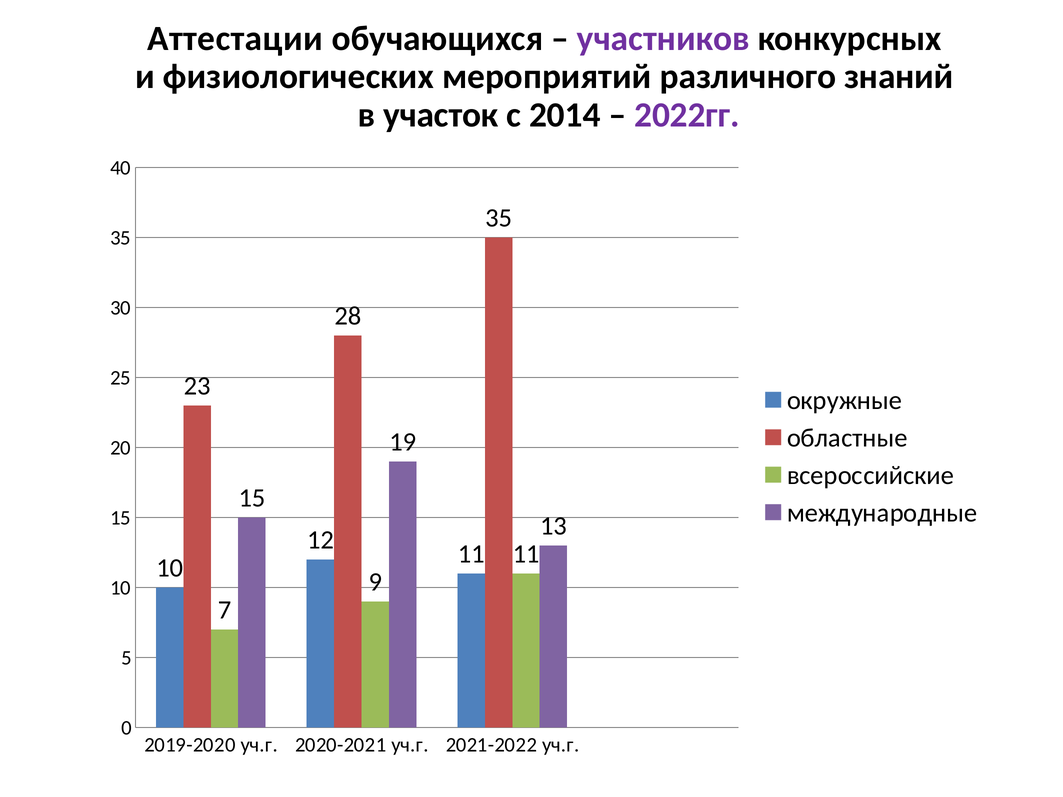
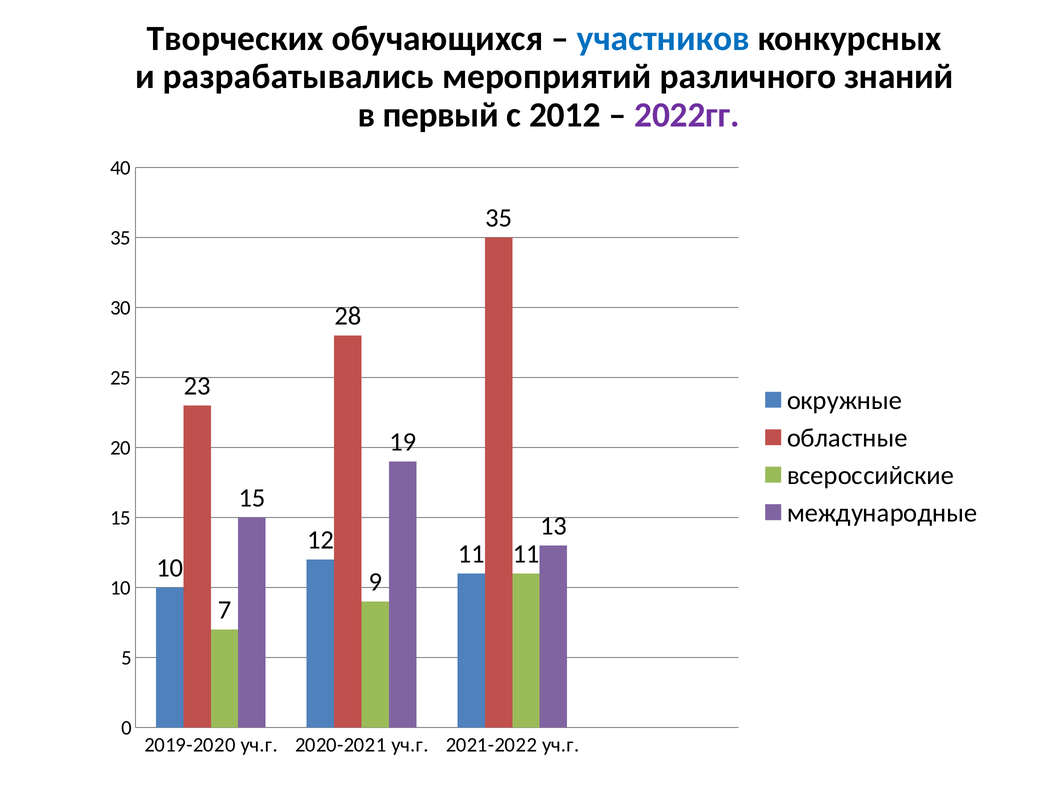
Аттестации: Аттестации -> Творческих (235, 38)
участников colour: purple -> blue (663, 38)
физиологических: физиологических -> разрабатывались (298, 77)
участок: участок -> первый (441, 115)
2014: 2014 -> 2012 (565, 115)
